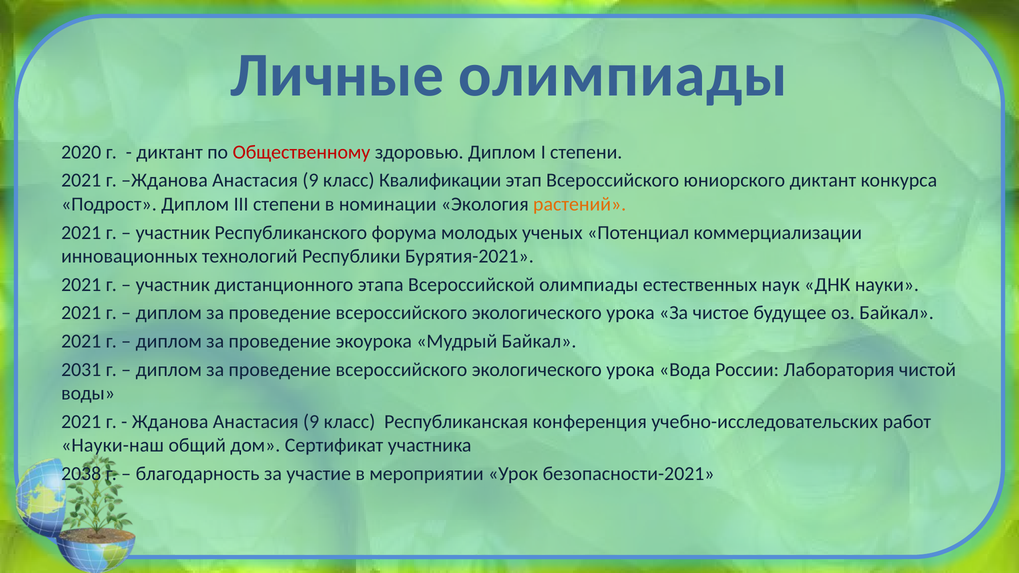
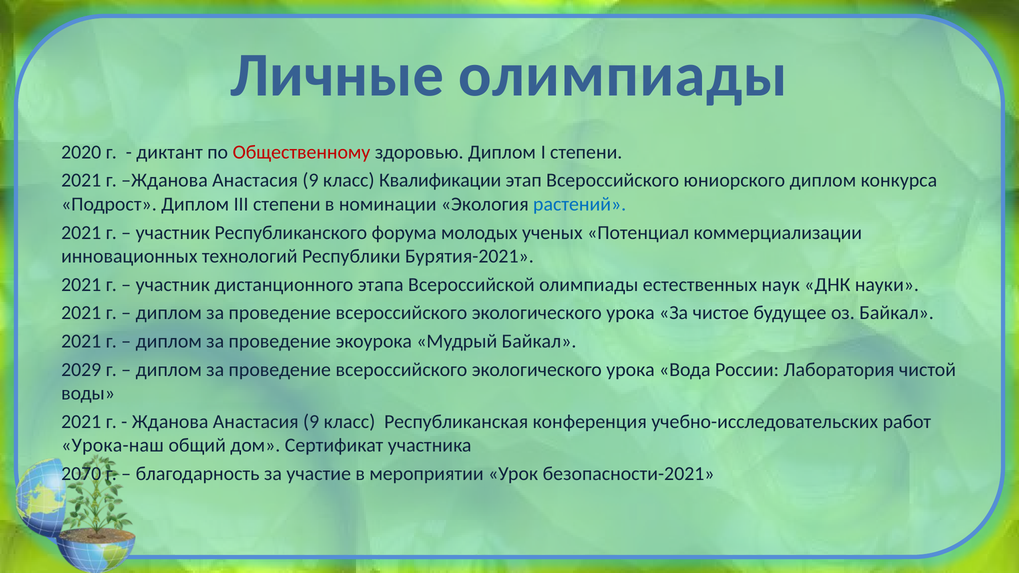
юниорского диктант: диктант -> диплом (823, 180)
растений colour: orange -> blue (580, 204)
2031: 2031 -> 2029 (81, 370)
Науки-наш: Науки-наш -> Урока-наш (112, 446)
2038: 2038 -> 2070 (81, 474)
